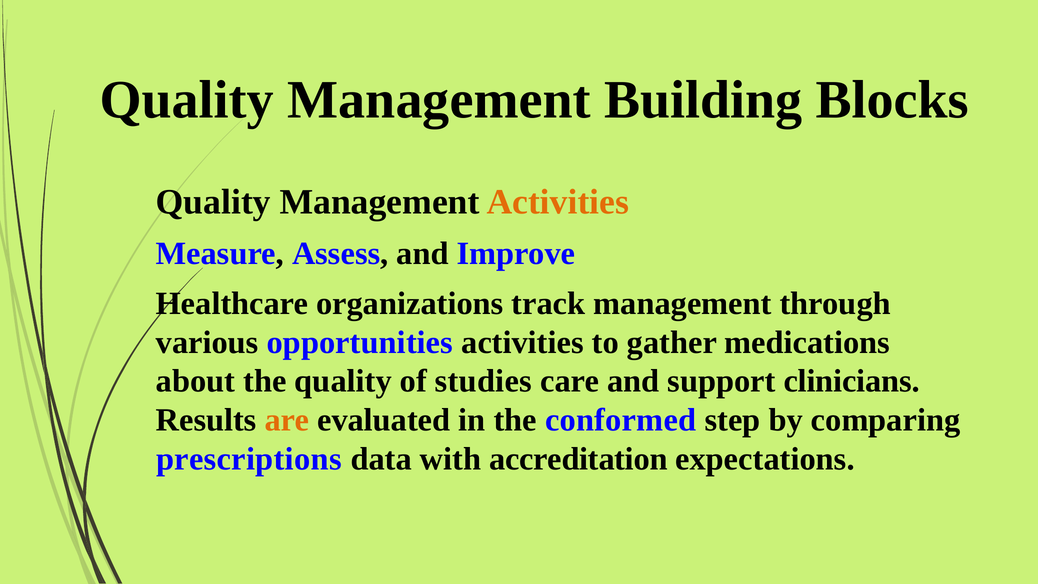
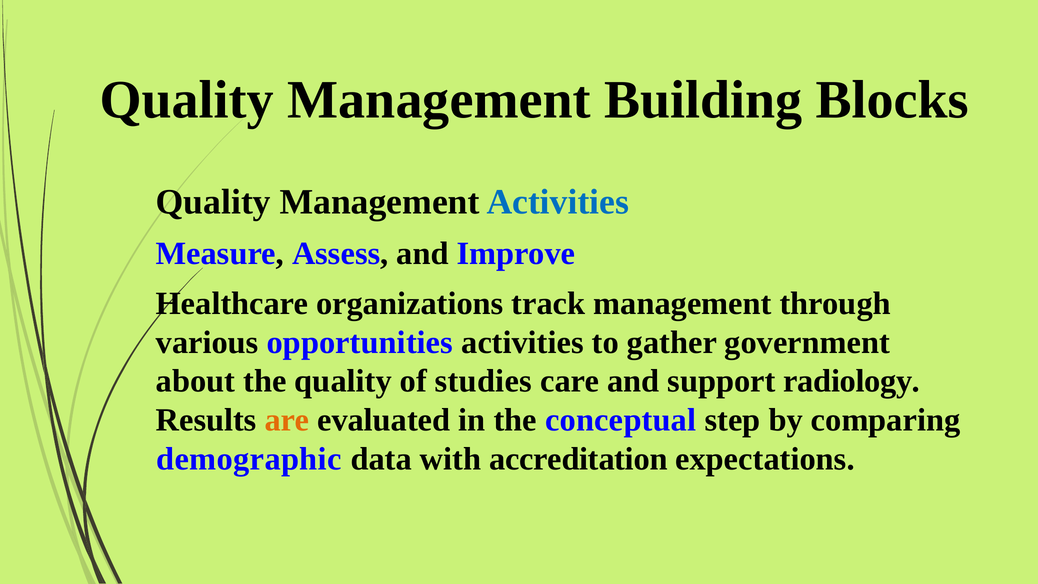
Activities colour: orange -> blue (558, 202)
medications: medications -> government (807, 342)
clinicians: clinicians -> radiology (852, 381)
conformed: conformed -> conceptual (621, 420)
prescriptions: prescriptions -> demographic (249, 459)
